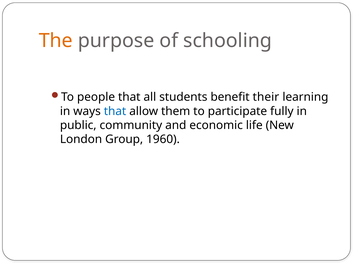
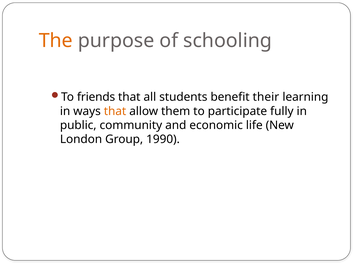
people: people -> friends (96, 97)
that colour: blue -> orange (115, 112)
1960: 1960 -> 1990 (163, 140)
